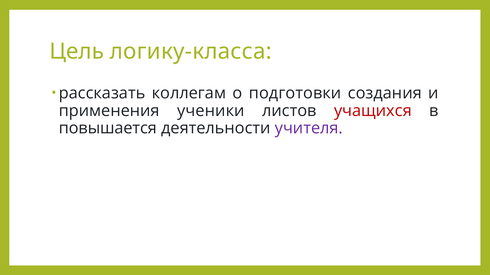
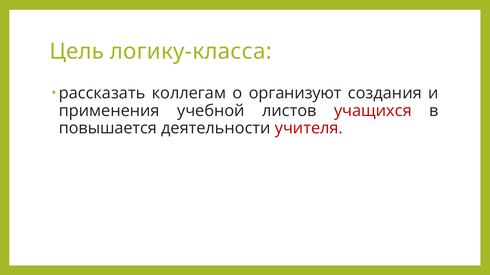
подготовки: подготовки -> организуют (295, 93)
ученики: ученики -> учебной (211, 111)
учителя colour: purple -> red (309, 129)
